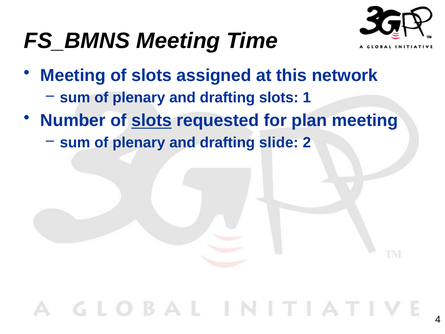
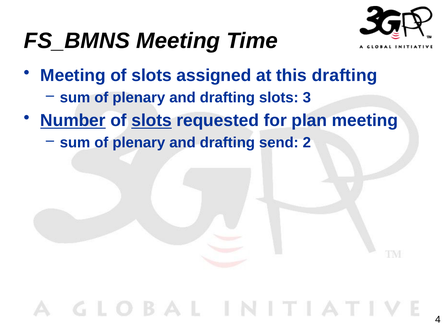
this network: network -> drafting (345, 75)
1: 1 -> 3 (307, 98)
Number underline: none -> present (73, 120)
slide: slide -> send (279, 143)
